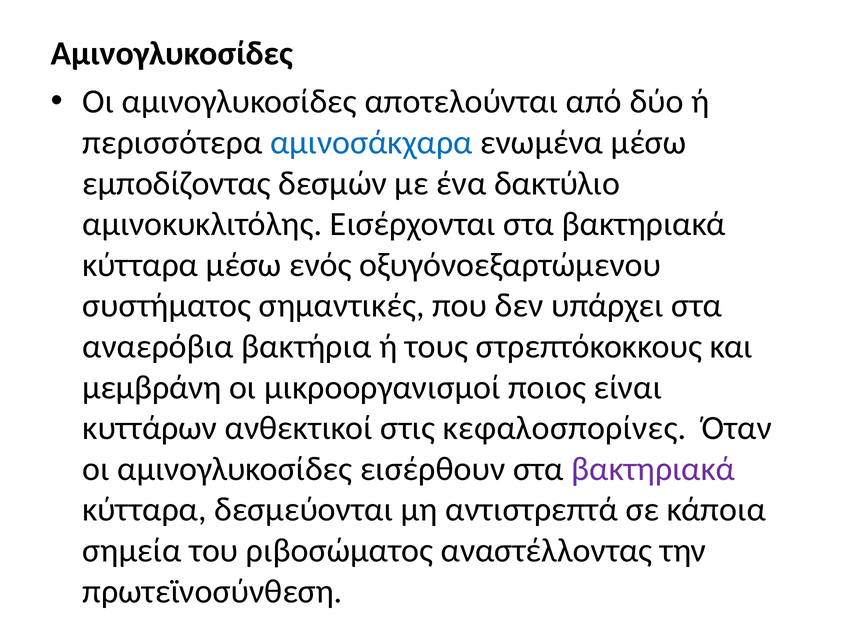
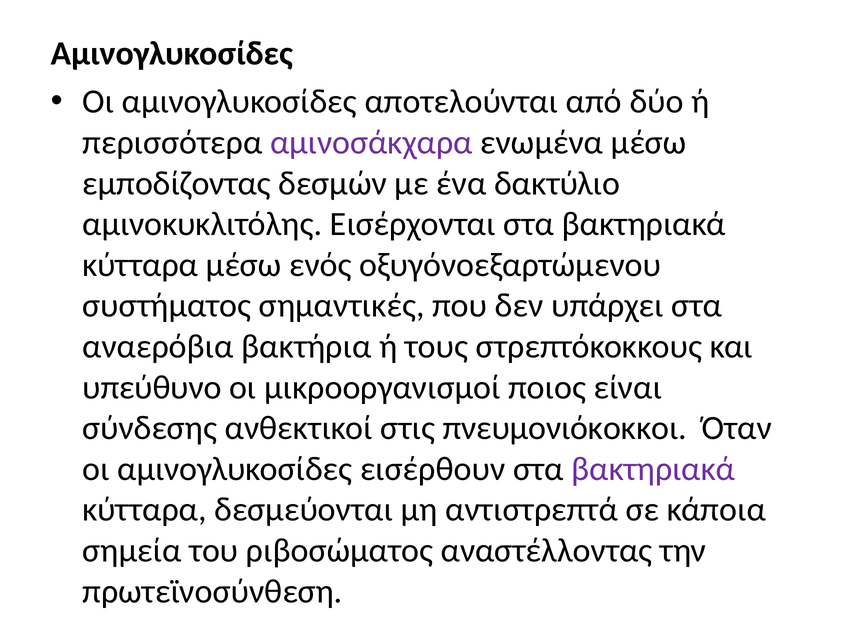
αμινοσάκχαρα colour: blue -> purple (371, 142)
μεμβράνη: μεμβράνη -> υπεύθυνο (152, 387)
κυττάρων: κυττάρων -> σύνδεσης (150, 428)
κεφαλοσπορίνες: κεφαλοσπορίνες -> πνευμονιόκοκκοι (565, 428)
